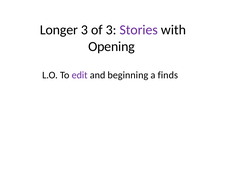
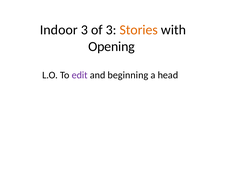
Longer: Longer -> Indoor (59, 30)
Stories colour: purple -> orange (139, 30)
finds: finds -> head (168, 75)
